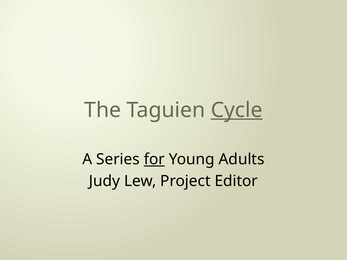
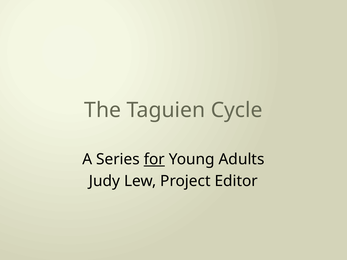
Cycle underline: present -> none (237, 110)
